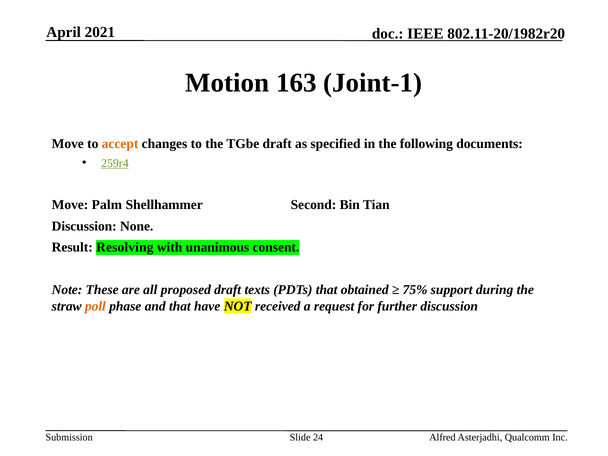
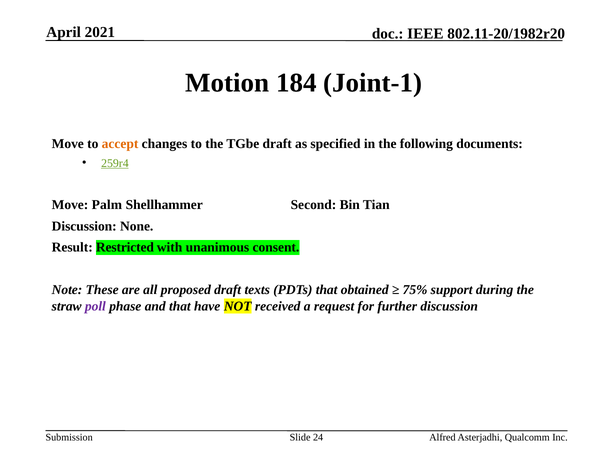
163: 163 -> 184 (296, 83)
Resolving: Resolving -> Restricted (125, 247)
poll colour: orange -> purple (95, 306)
